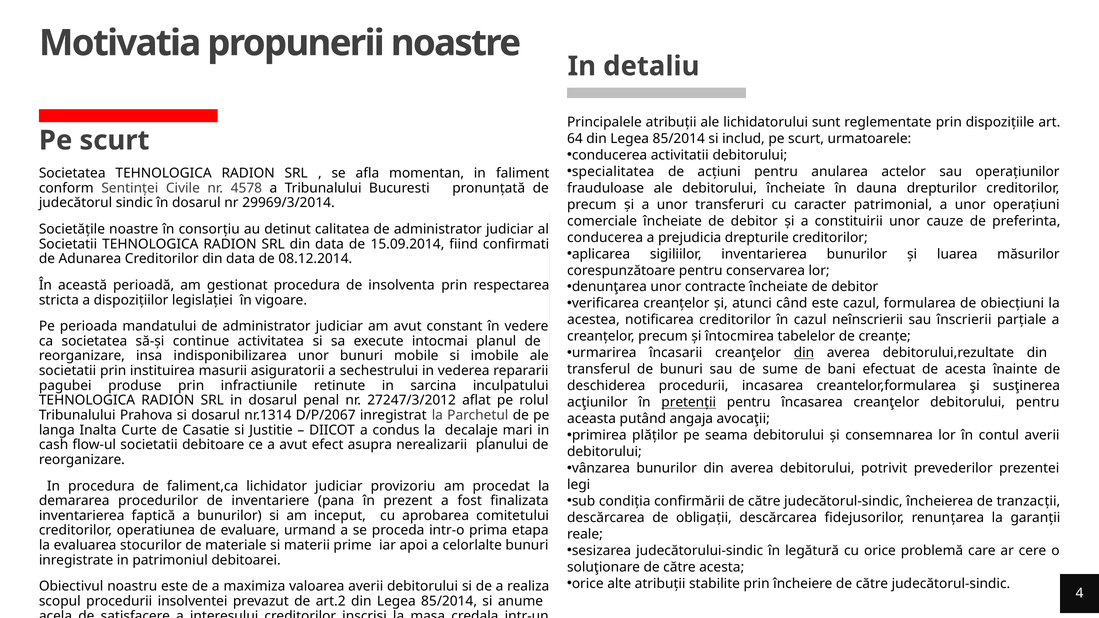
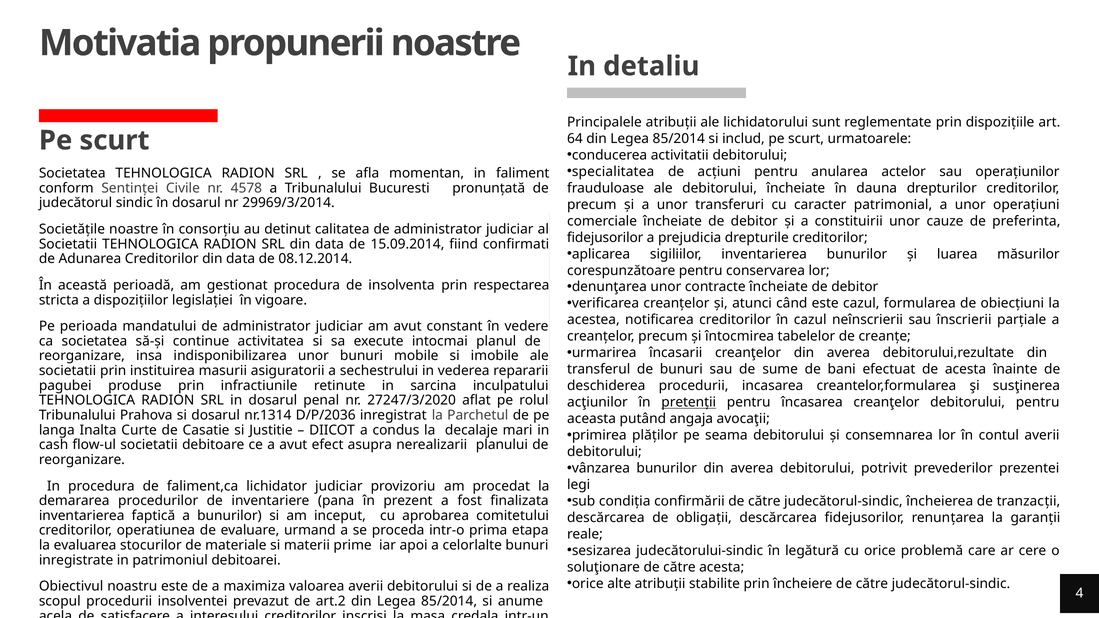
conducerea: conducerea -> fidejusorilor (605, 238)
din underline: present -> none (804, 353)
27247/3/2012: 27247/3/2012 -> 27247/3/2020 (412, 401)
D/P/2067: D/P/2067 -> D/P/2036 (326, 415)
